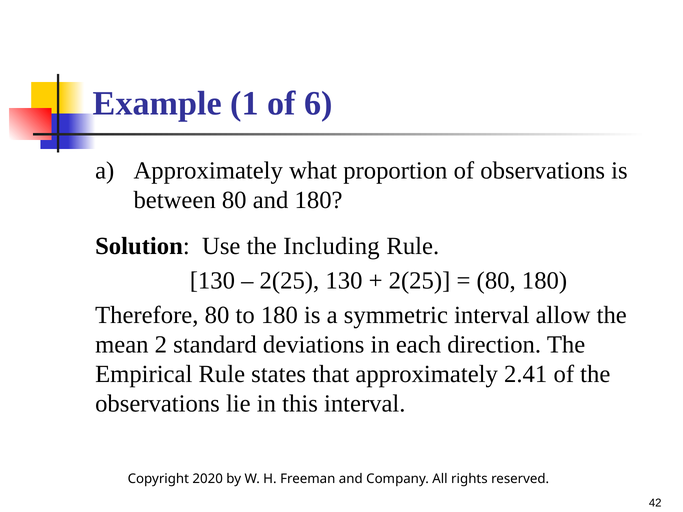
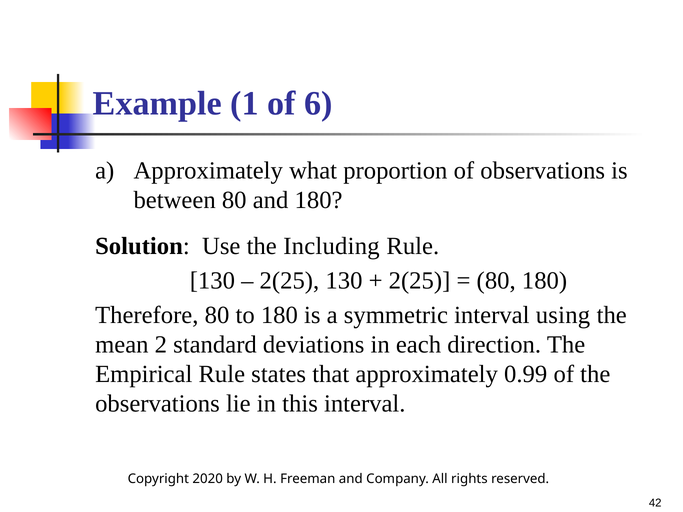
allow: allow -> using (563, 315)
2.41: 2.41 -> 0.99 (526, 374)
